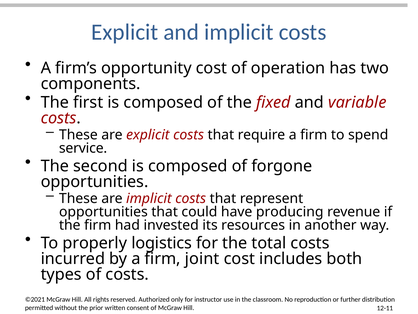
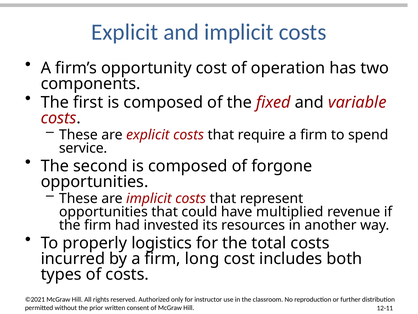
producing: producing -> multiplied (290, 212)
joint: joint -> long (202, 258)
